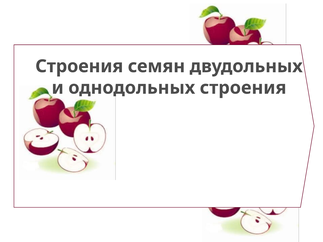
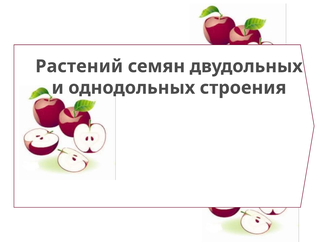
Строения: Строения -> Растений (79, 66)
